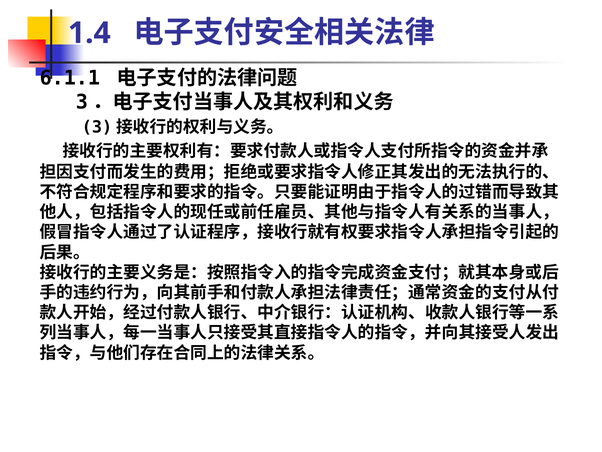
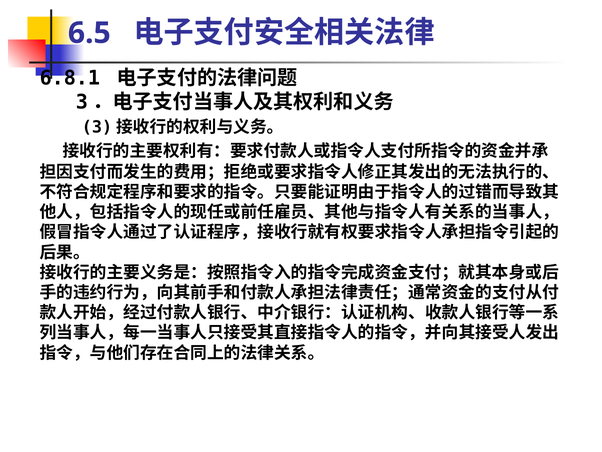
1.4: 1.4 -> 6.5 (89, 33)
6.1.1: 6.1.1 -> 6.8.1 (70, 78)
